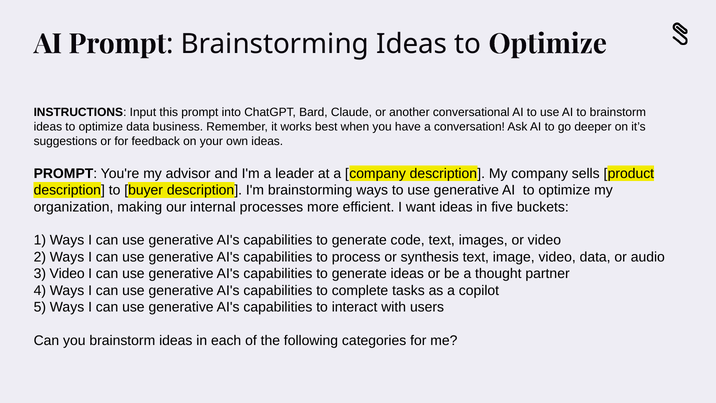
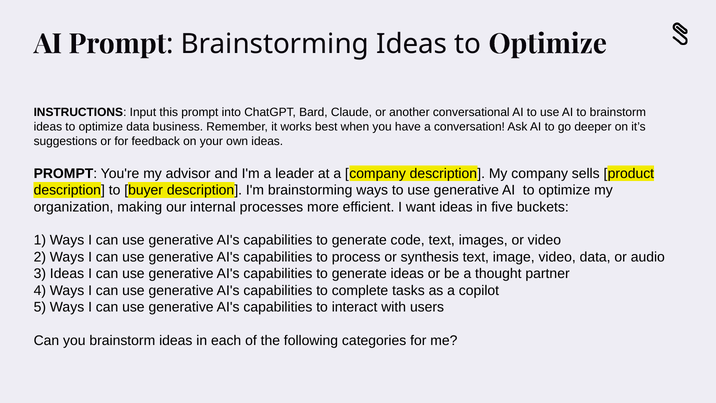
3 Video: Video -> Ideas (67, 274)
